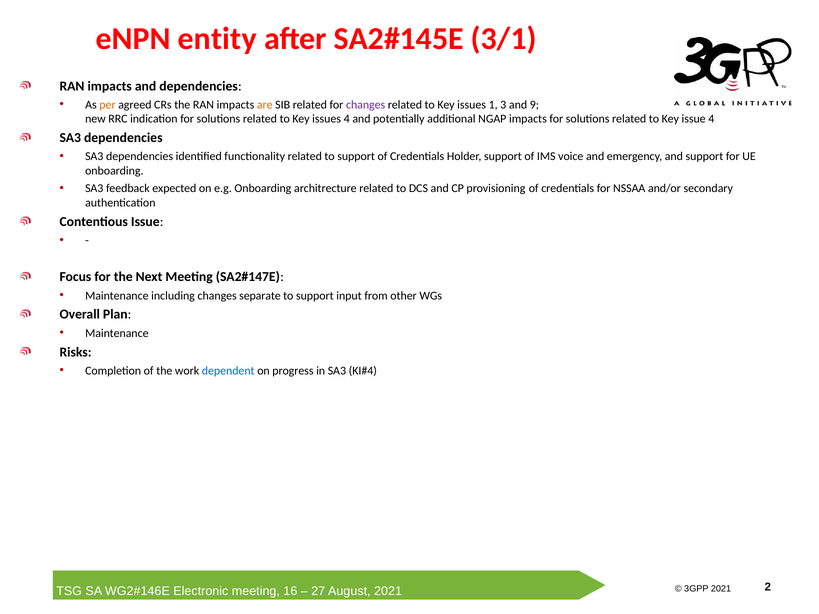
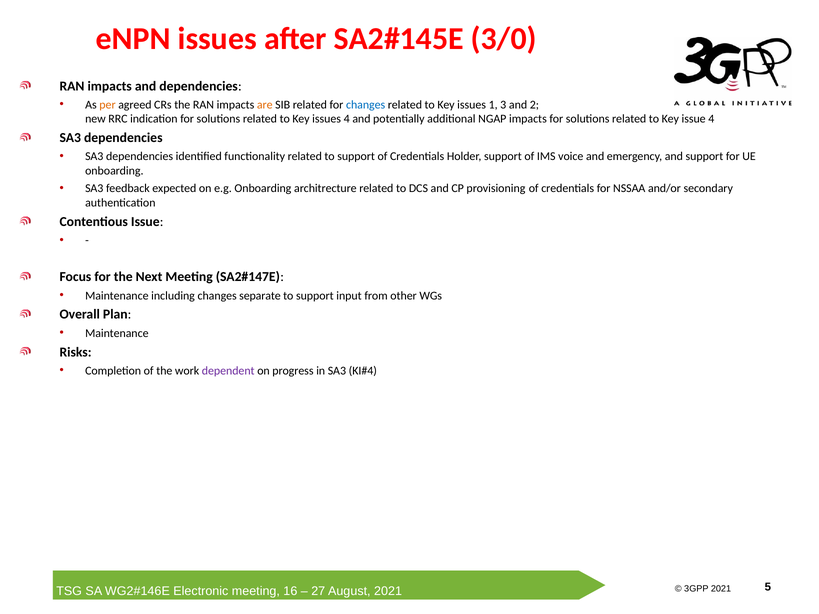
eNPN entity: entity -> issues (217, 39)
3/1: 3/1 -> 3/0 (504, 39)
changes colour: purple -> blue (366, 105)
9: 9 -> 2 (534, 105)
dependent colour: blue -> purple (228, 371)
2: 2 -> 5 (768, 587)
